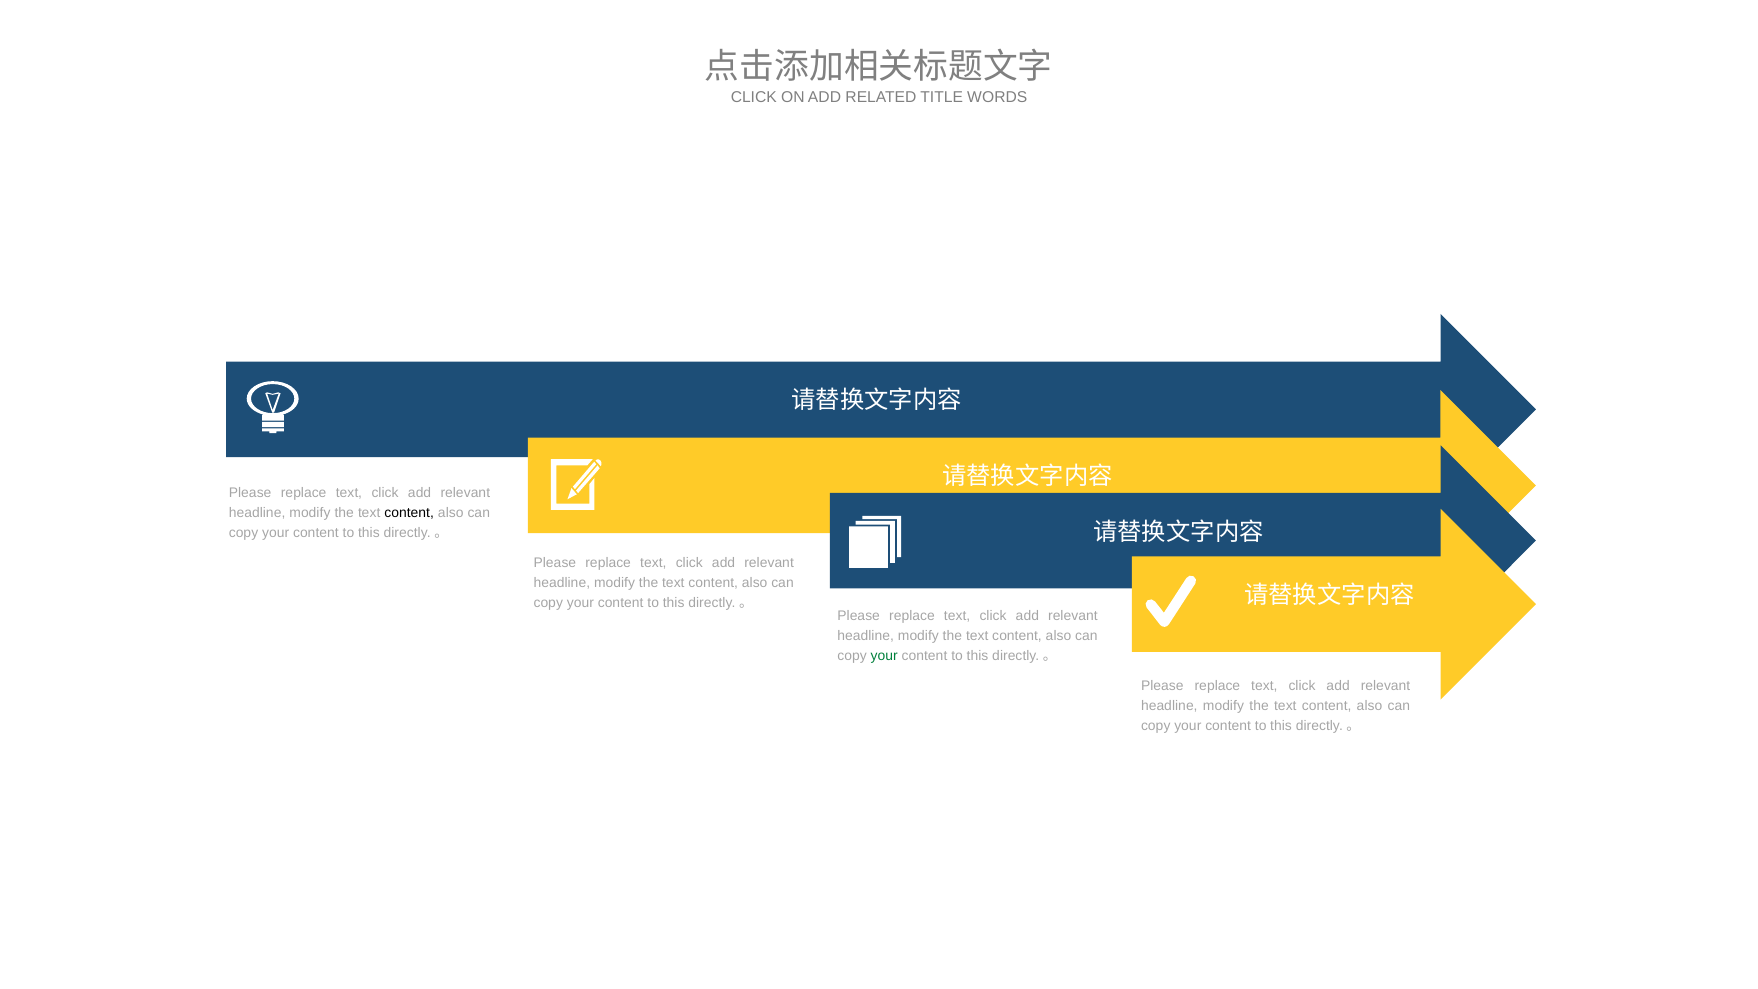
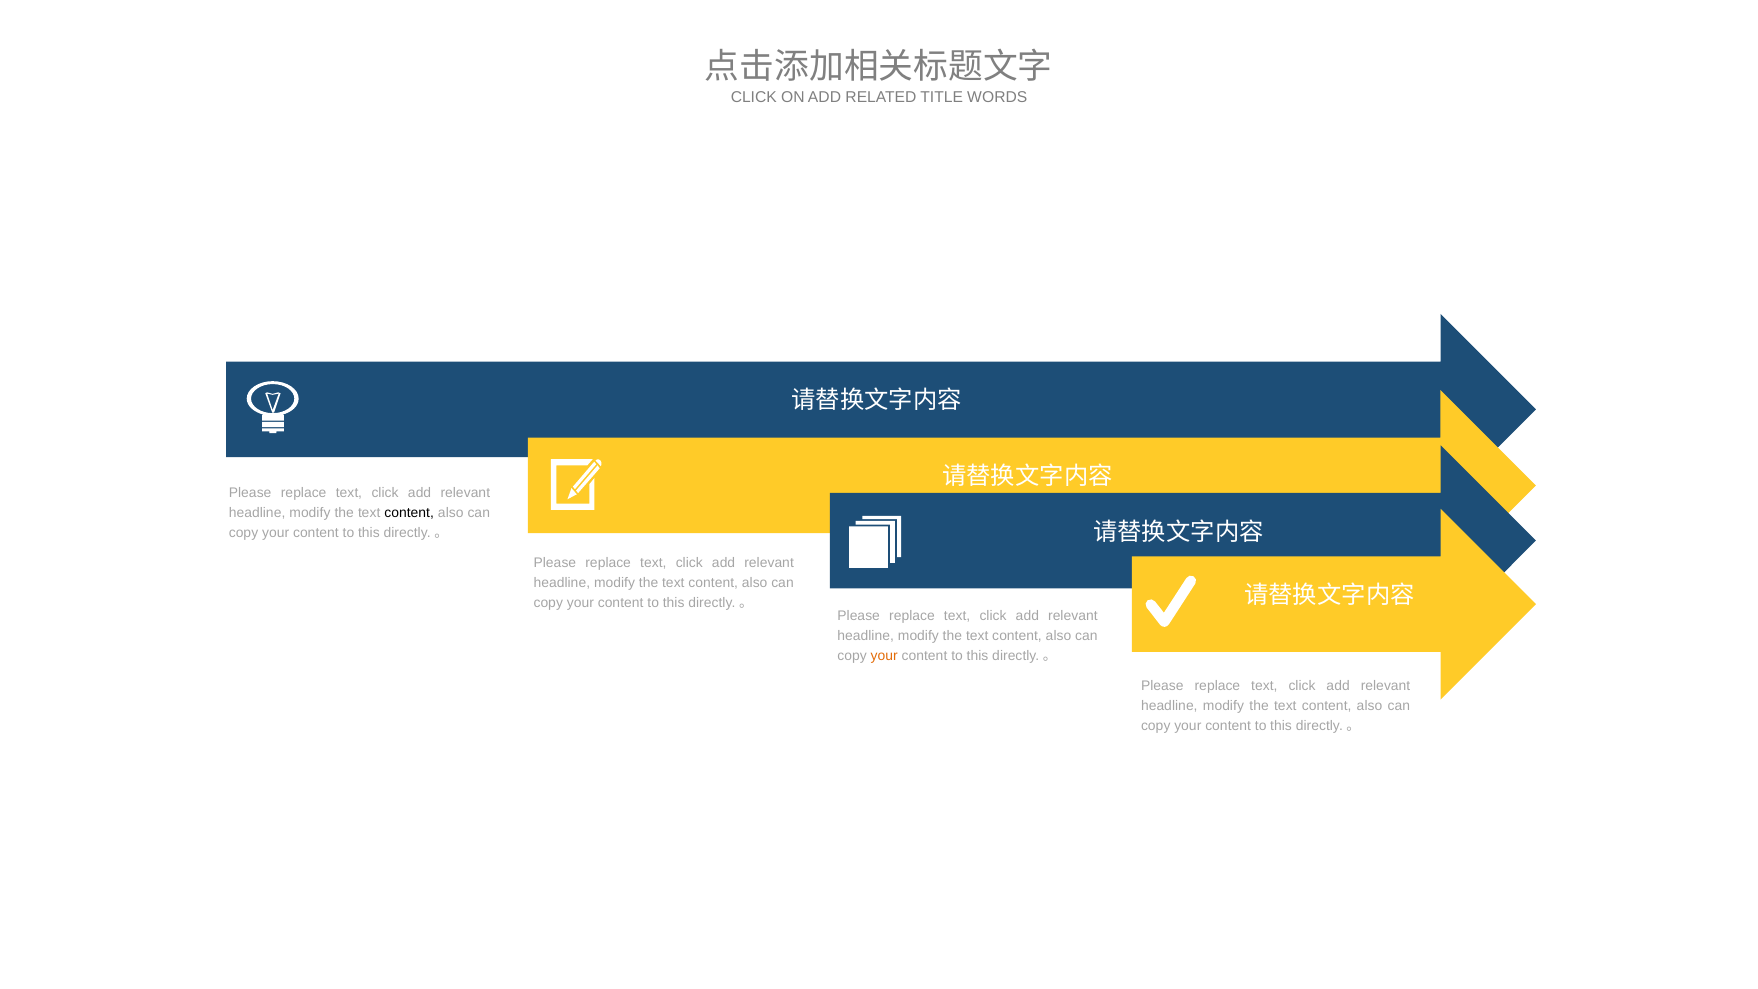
your colour: green -> orange (884, 656)
